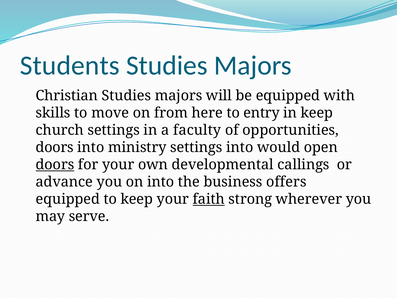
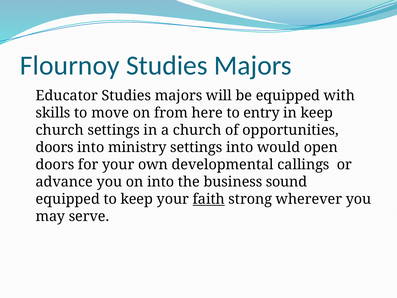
Students: Students -> Flournoy (70, 66)
Christian: Christian -> Educator (67, 96)
a faculty: faculty -> church (197, 130)
doors underline: present -> none (55, 165)
offers: offers -> sound (286, 182)
